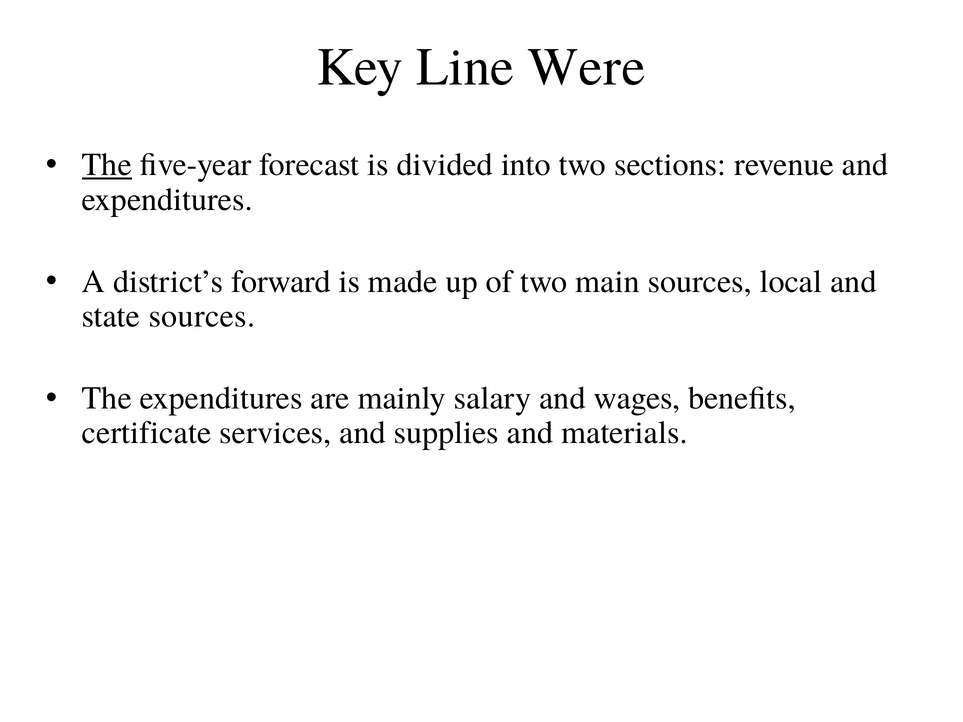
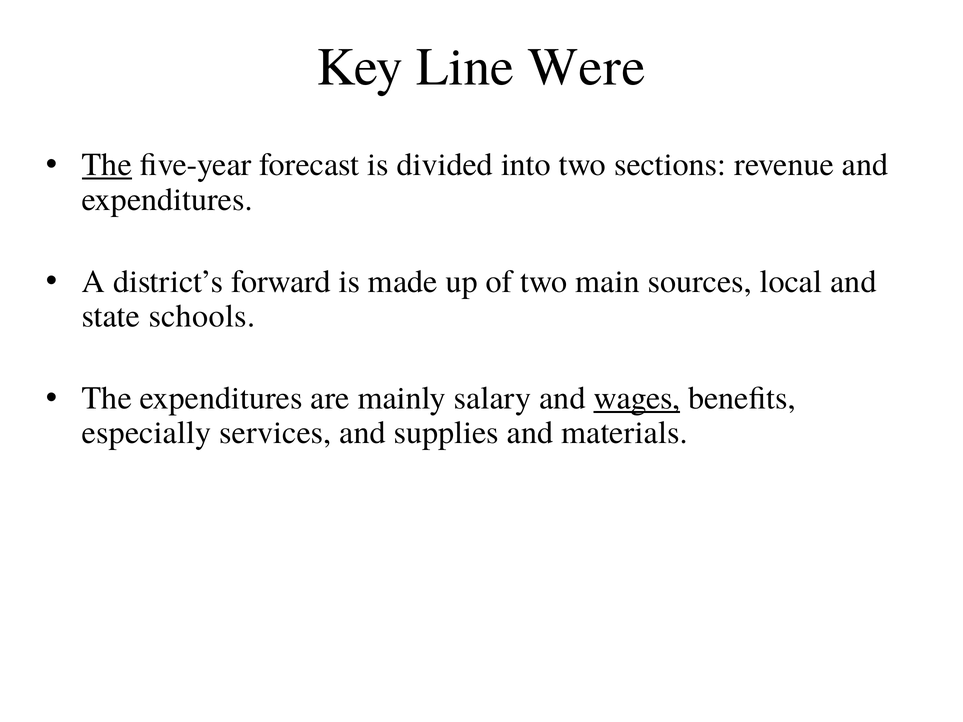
state sources: sources -> schools (202, 316)
wages underline: none -> present (637, 398)
certificate: certificate -> especially (147, 433)
